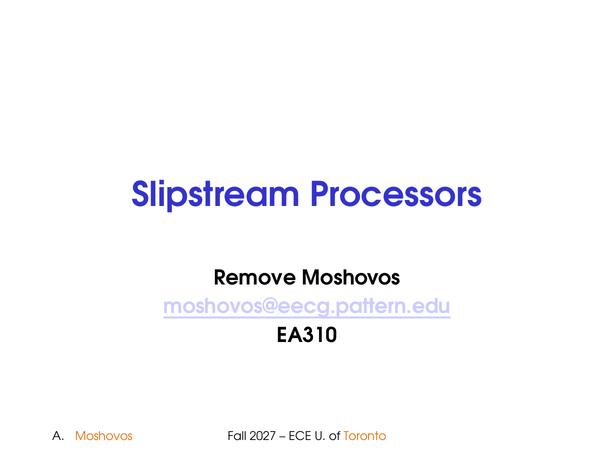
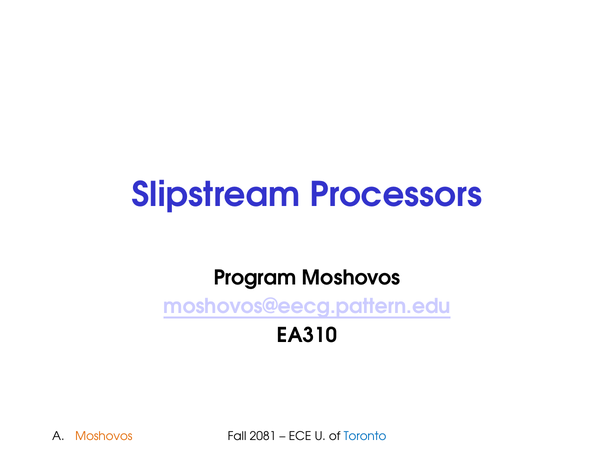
Remove: Remove -> Program (255, 278)
2027: 2027 -> 2081 (263, 436)
Toronto colour: orange -> blue (365, 436)
